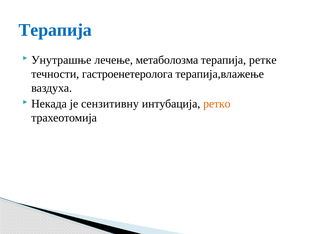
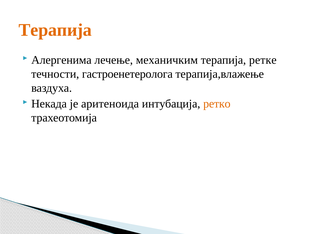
Терапија colour: blue -> orange (55, 30)
Унутрашње: Унутрашње -> Алергенима (61, 60)
метаболозма: метаболозма -> механичким (167, 60)
сензитивну: сензитивну -> аритеноида (110, 104)
